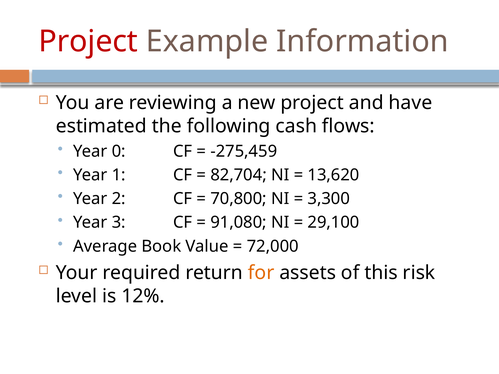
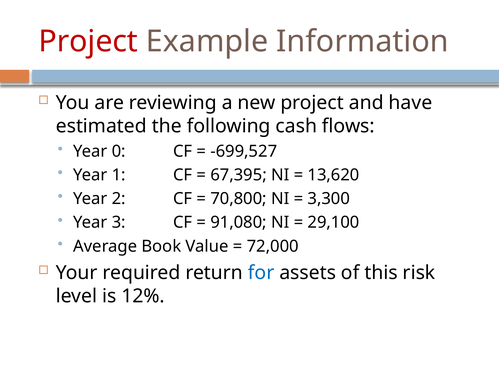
-275,459: -275,459 -> -699,527 (244, 151)
82,704: 82,704 -> 67,395 (239, 175)
for colour: orange -> blue (261, 273)
